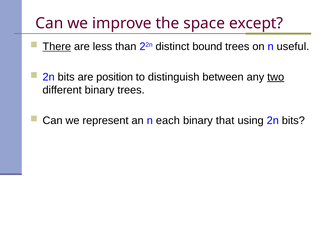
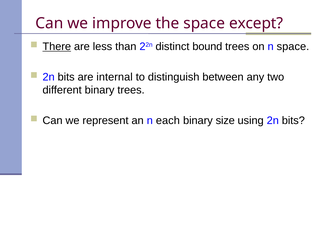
n useful: useful -> space (293, 47)
position: position -> internal (115, 77)
two underline: present -> none (276, 77)
that: that -> size (225, 121)
